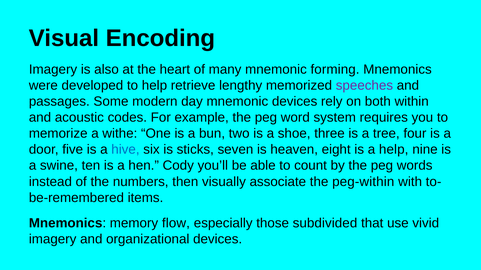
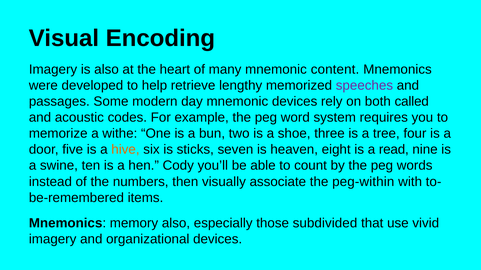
forming: forming -> content (335, 70)
within: within -> called (412, 102)
hive colour: blue -> orange (125, 150)
a help: help -> read (394, 150)
memory flow: flow -> also (176, 224)
